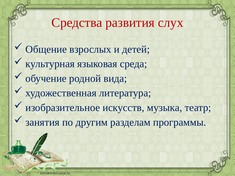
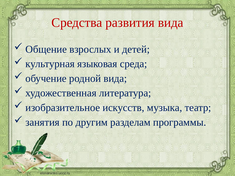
развития слух: слух -> вида (171, 23)
